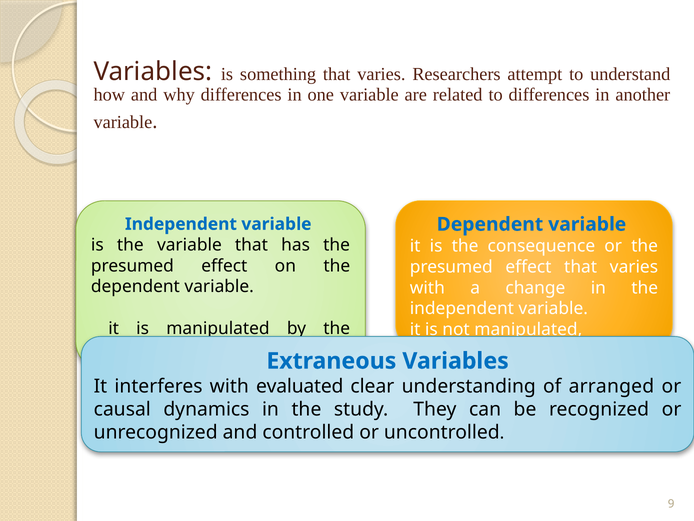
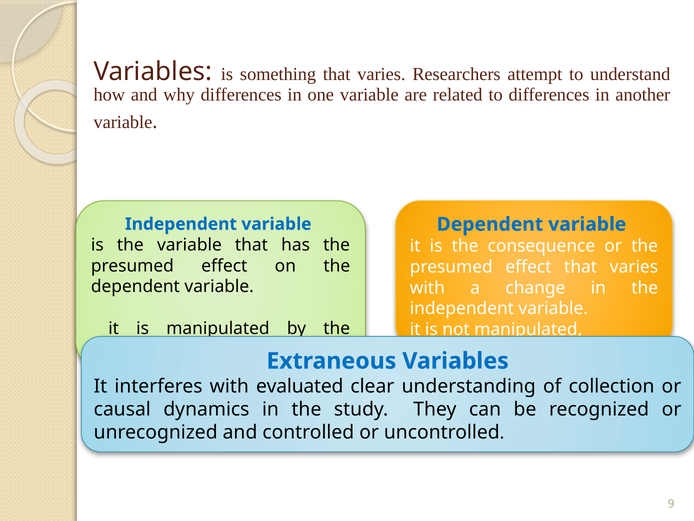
arranged: arranged -> collection (612, 386)
